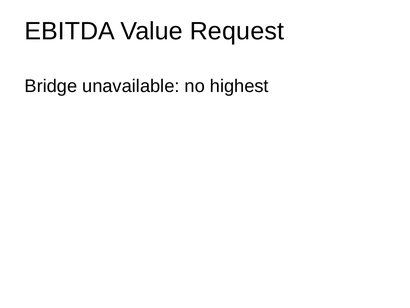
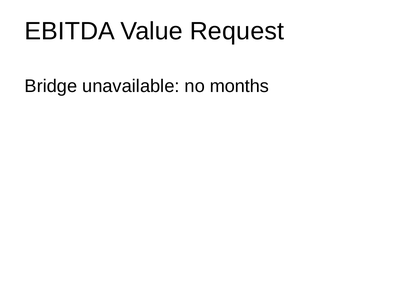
highest: highest -> months (239, 86)
